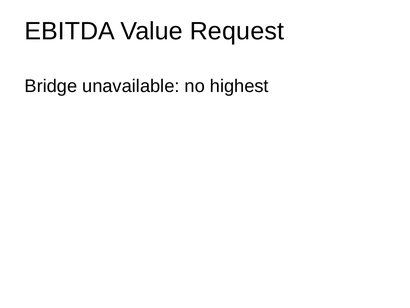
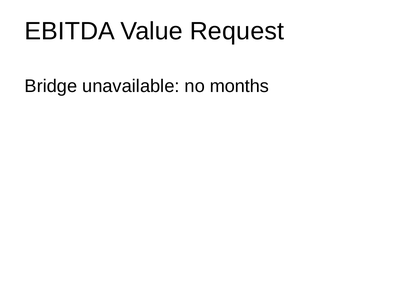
highest: highest -> months (239, 86)
